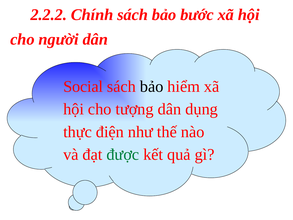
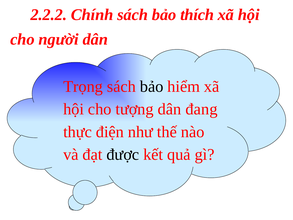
bước: bước -> thích (197, 15)
Social: Social -> Trọng (83, 86)
dụng: dụng -> đang (202, 109)
được colour: green -> black (123, 154)
